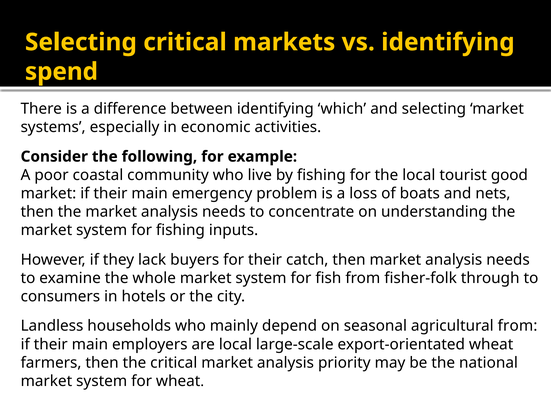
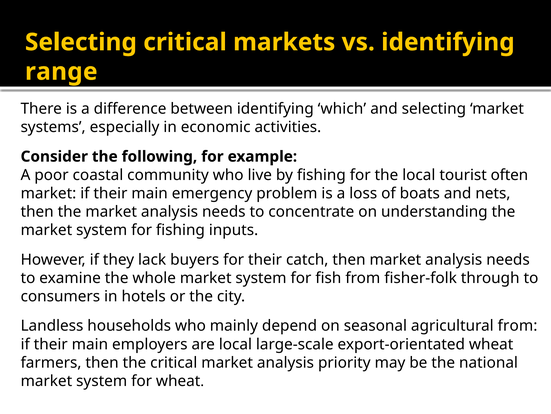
spend: spend -> range (61, 72)
good: good -> often (509, 175)
